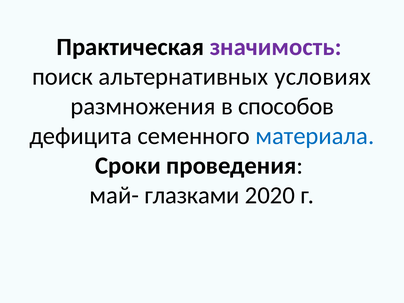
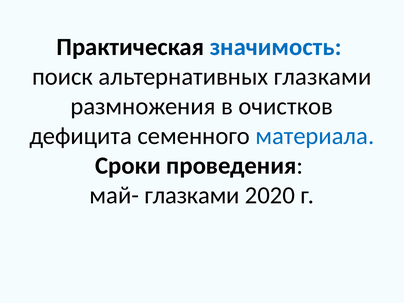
значимость colour: purple -> blue (276, 47)
альтернативных условиях: условиях -> глазками (323, 77)
способов: способов -> очистков (286, 106)
